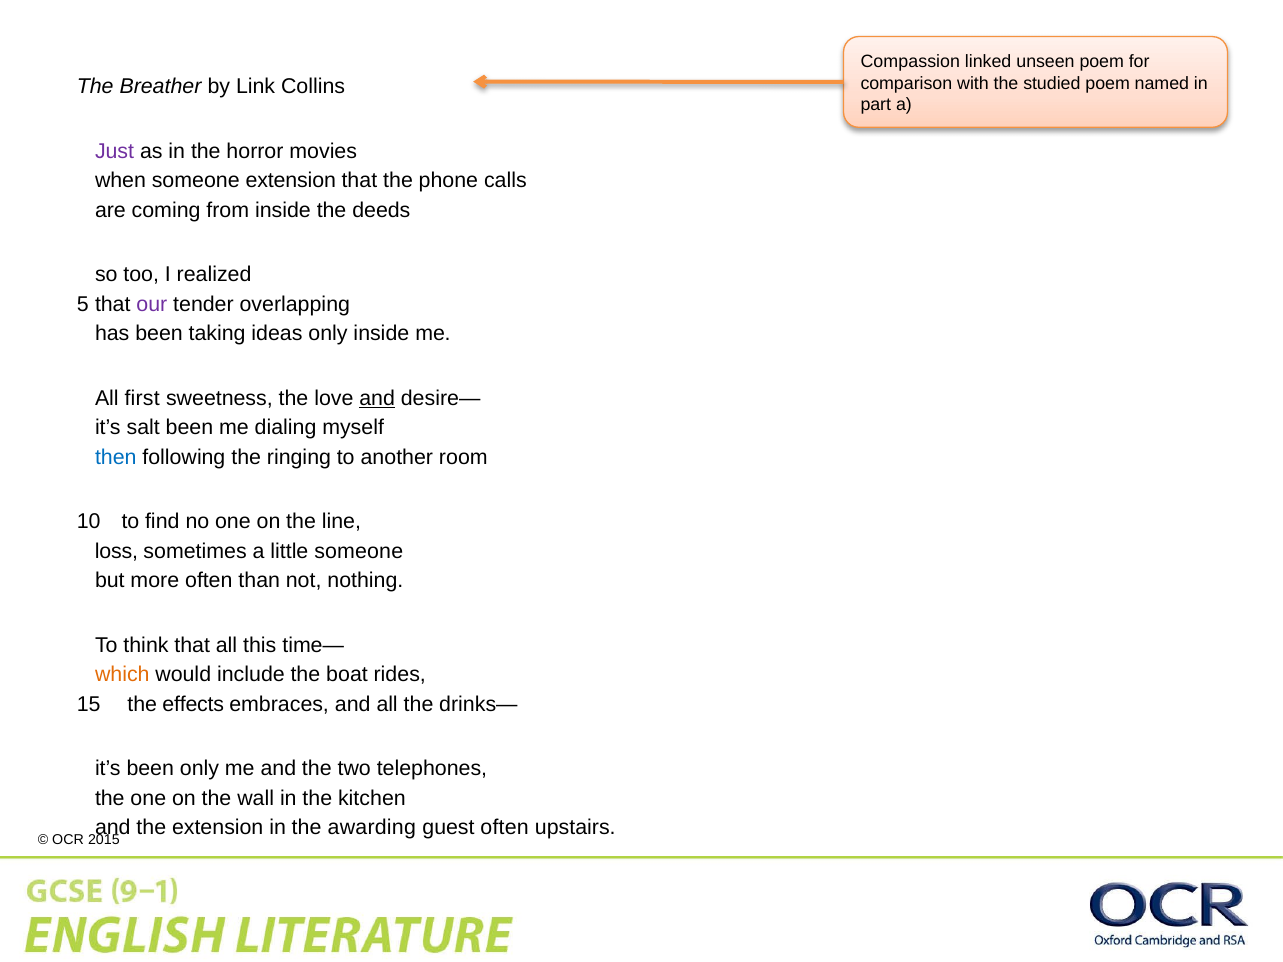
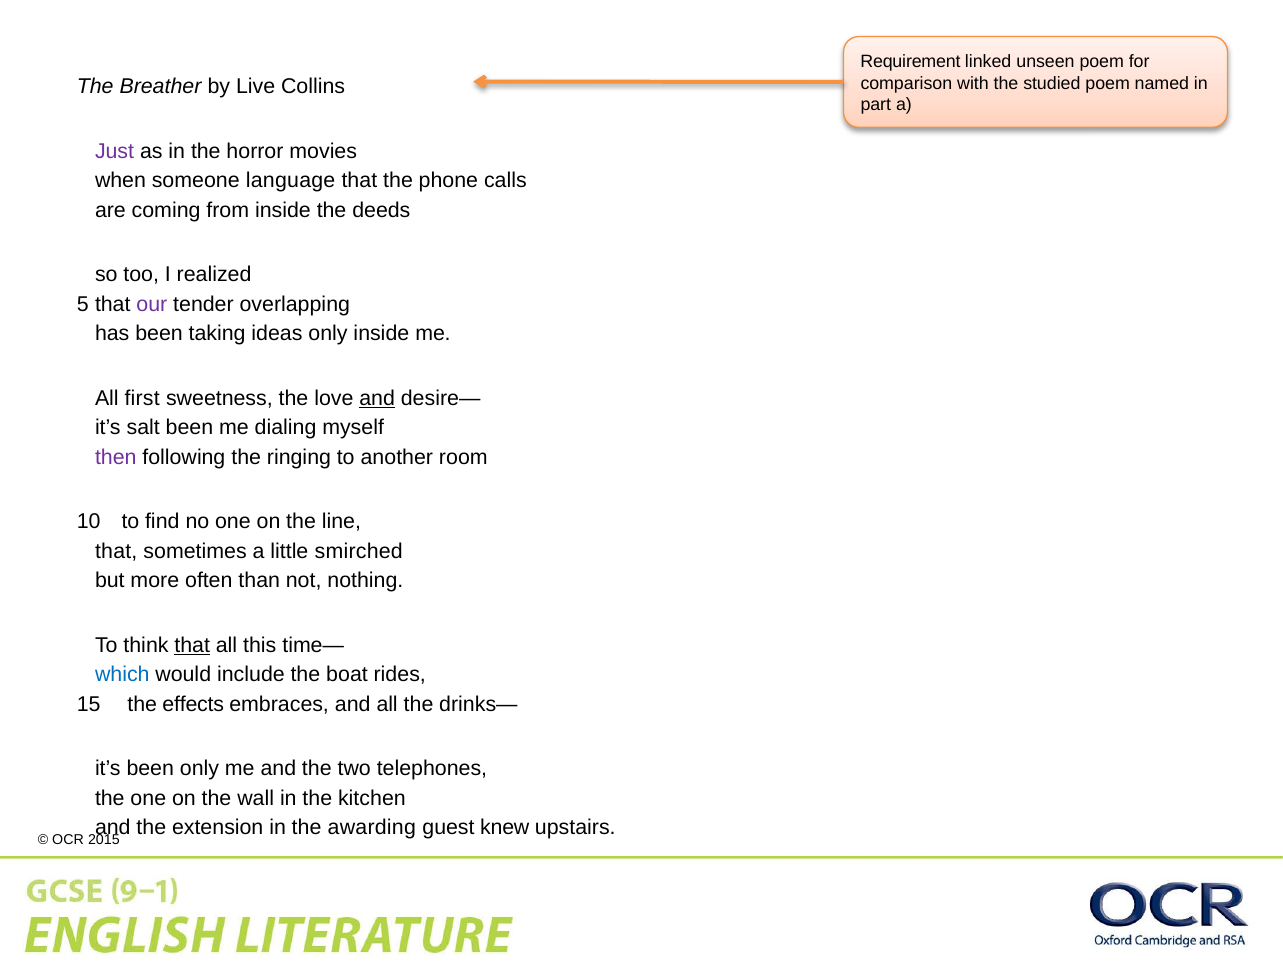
Compassion: Compassion -> Requirement (910, 62)
Link: Link -> Live (256, 87)
someone extension: extension -> language (291, 181)
then colour: blue -> purple (116, 457)
loss: loss -> that (116, 551)
little someone: someone -> smirched (359, 551)
that underline: none -> present (192, 645)
which colour: orange -> blue (122, 675)
guest often: often -> knew (505, 828)
